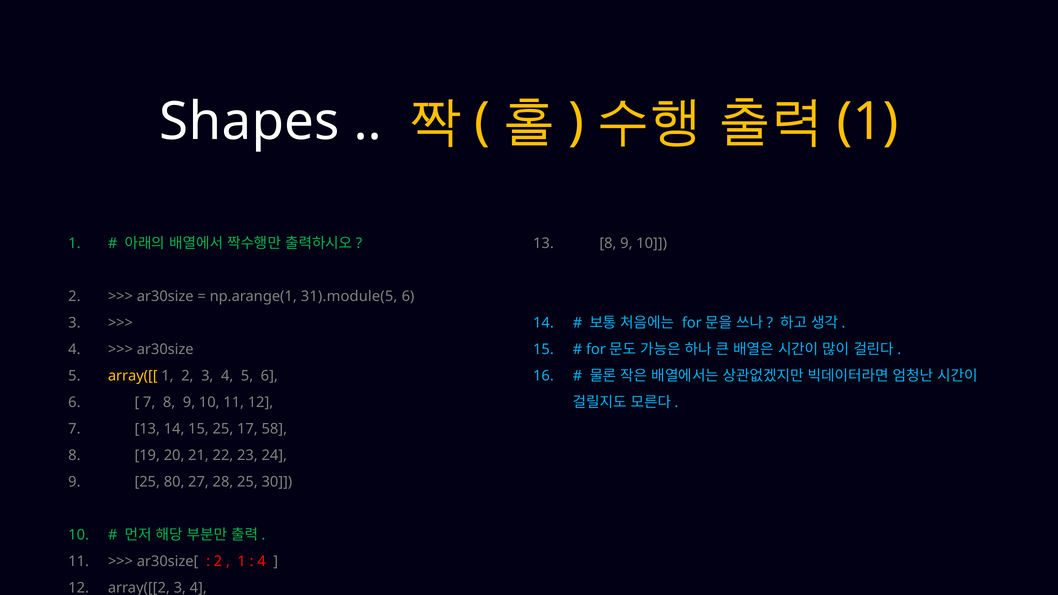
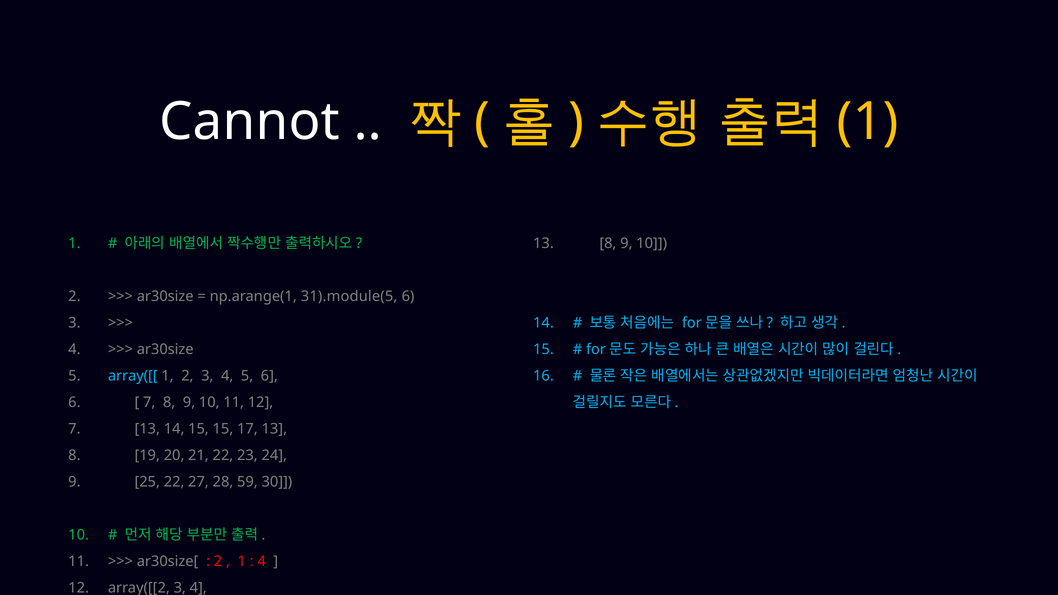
Shapes: Shapes -> Cannot (250, 122)
array([[ colour: yellow -> light blue (133, 376)
15 25: 25 -> 15 (223, 429)
17 58: 58 -> 13 (274, 429)
25 80: 80 -> 22 (174, 482)
28 25: 25 -> 59 (247, 482)
